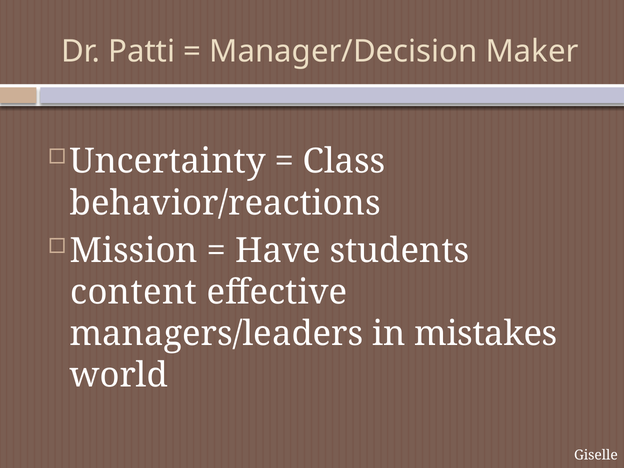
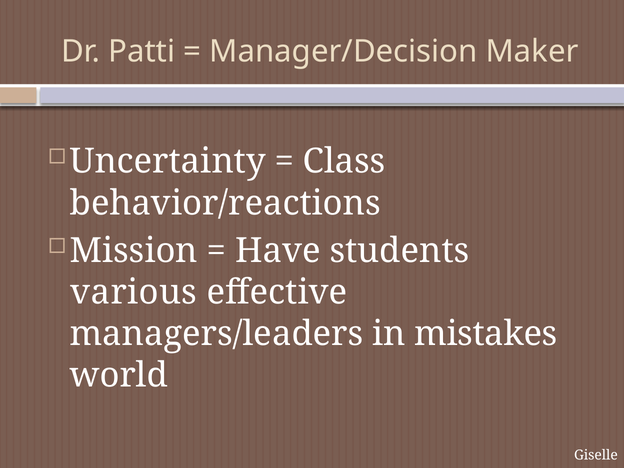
content: content -> various (134, 292)
